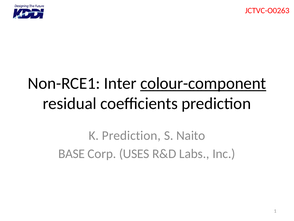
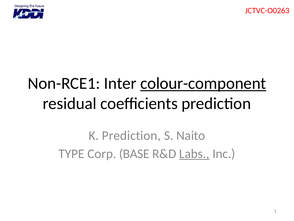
BASE: BASE -> TYPE (72, 153)
USES: USES -> BASE (134, 153)
Labs underline: none -> present (194, 153)
